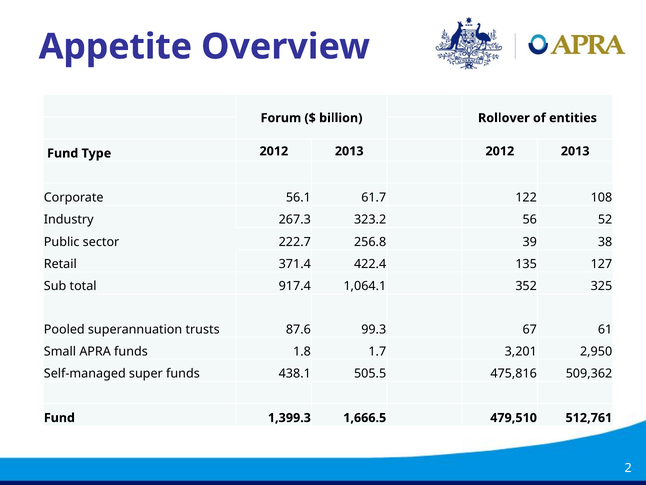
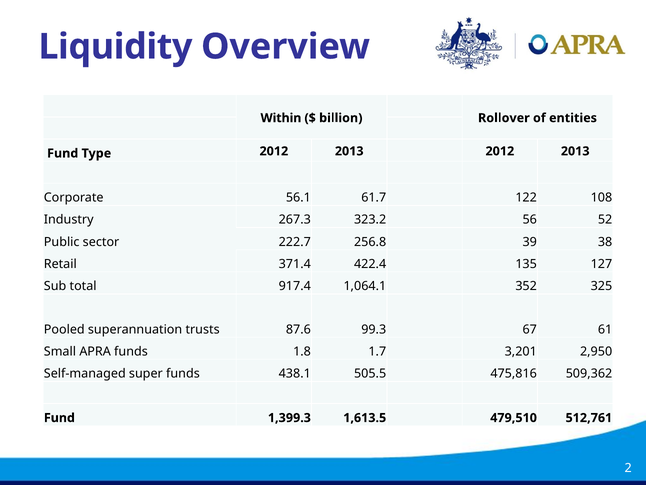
Appetite: Appetite -> Liquidity (115, 47)
Forum: Forum -> Within (281, 118)
1,666.5: 1,666.5 -> 1,613.5 (365, 417)
